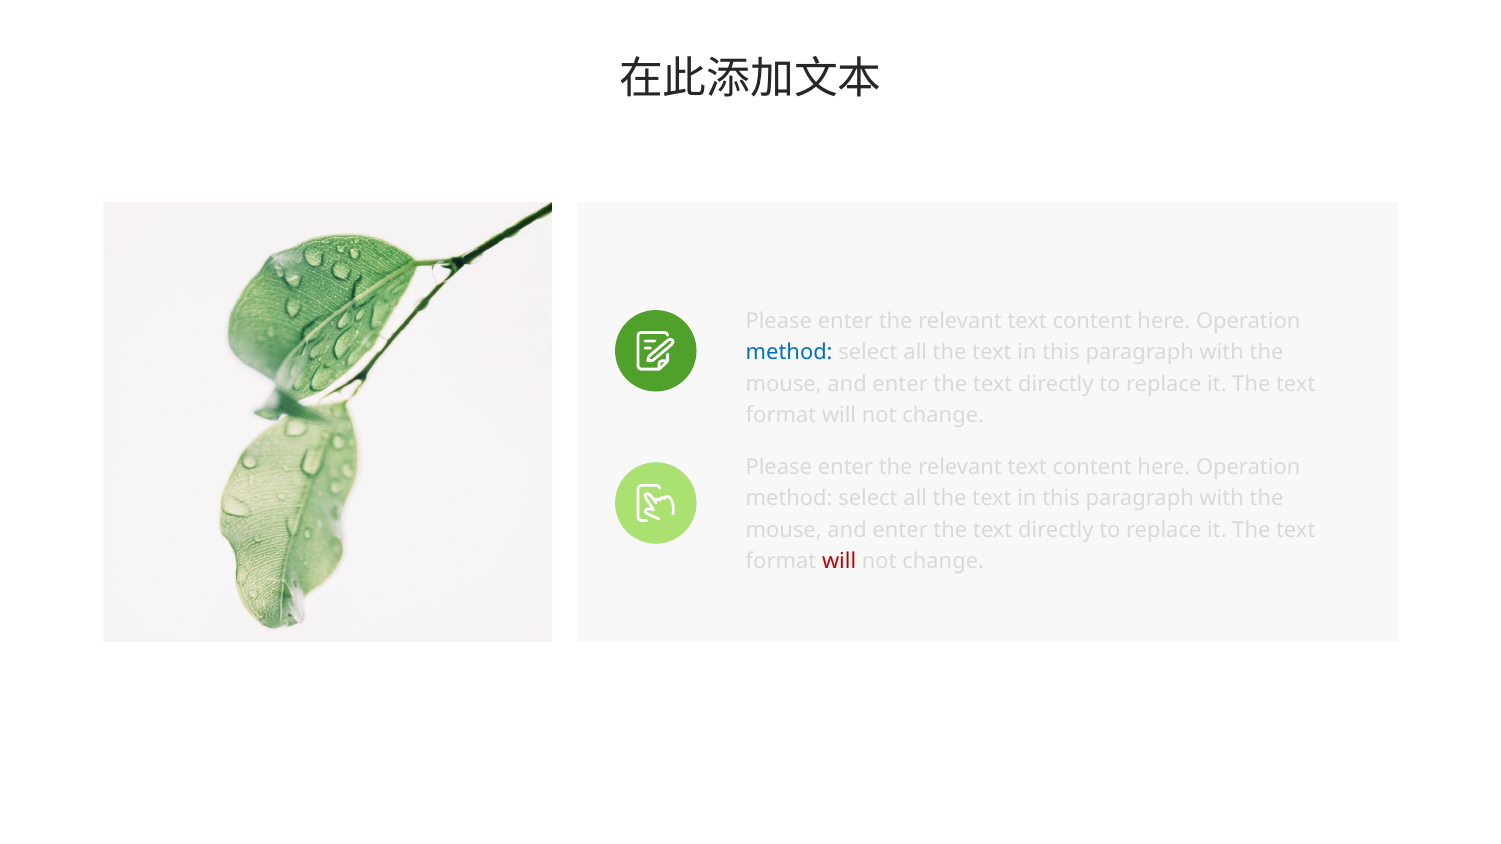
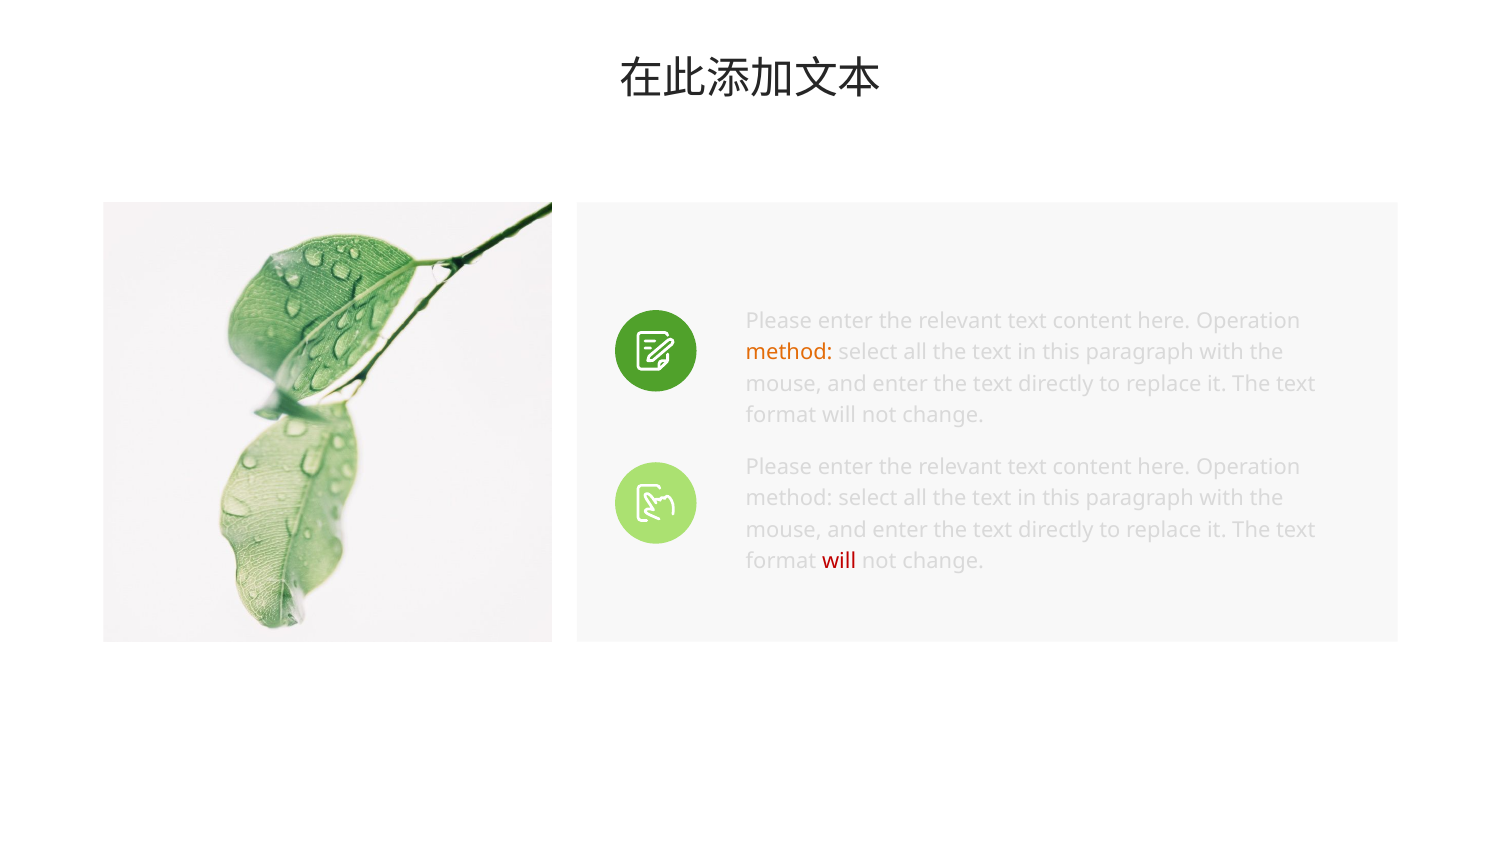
method colour: blue -> orange (789, 352)
